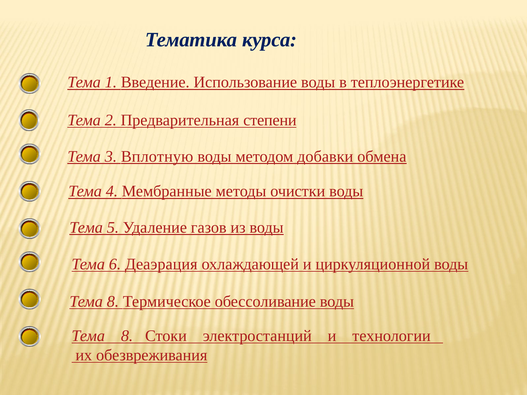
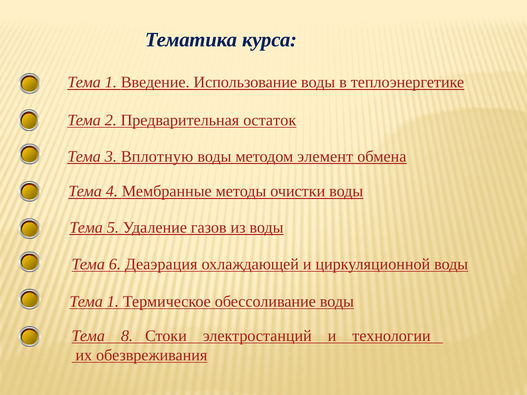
степени: степени -> остаток (270, 120)
добавки: добавки -> элемент (325, 157)
8: 8 -> 1 (113, 302)
